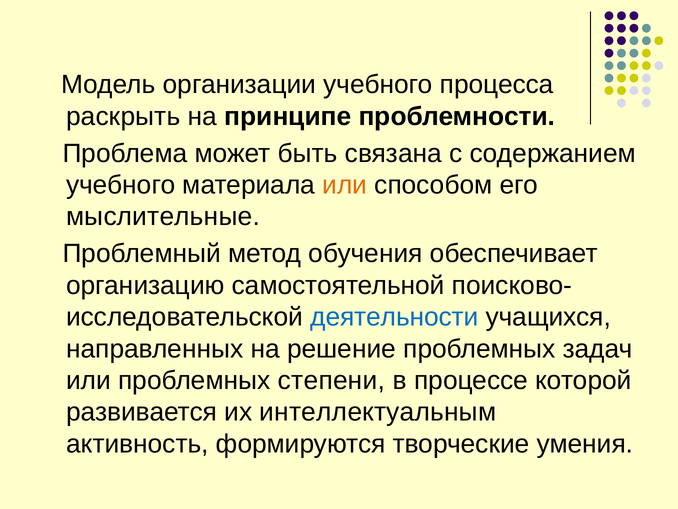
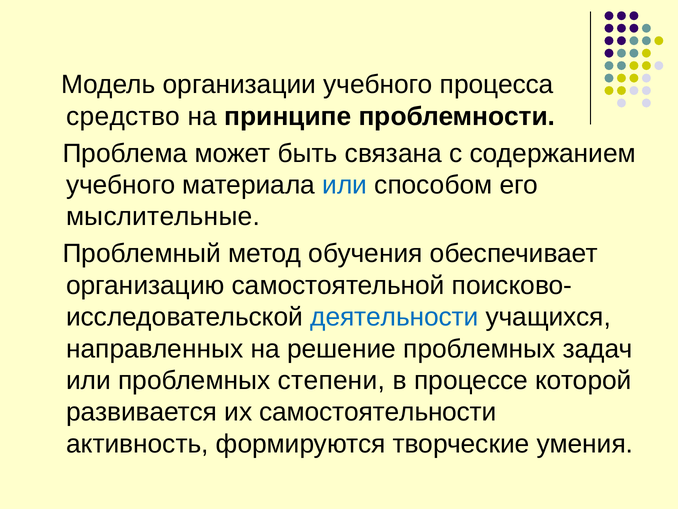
раскрыть: раскрыть -> средство (123, 116)
или colour: orange -> blue (345, 185)
интеллектуальным: интеллектуальным -> самостоятельности (378, 412)
